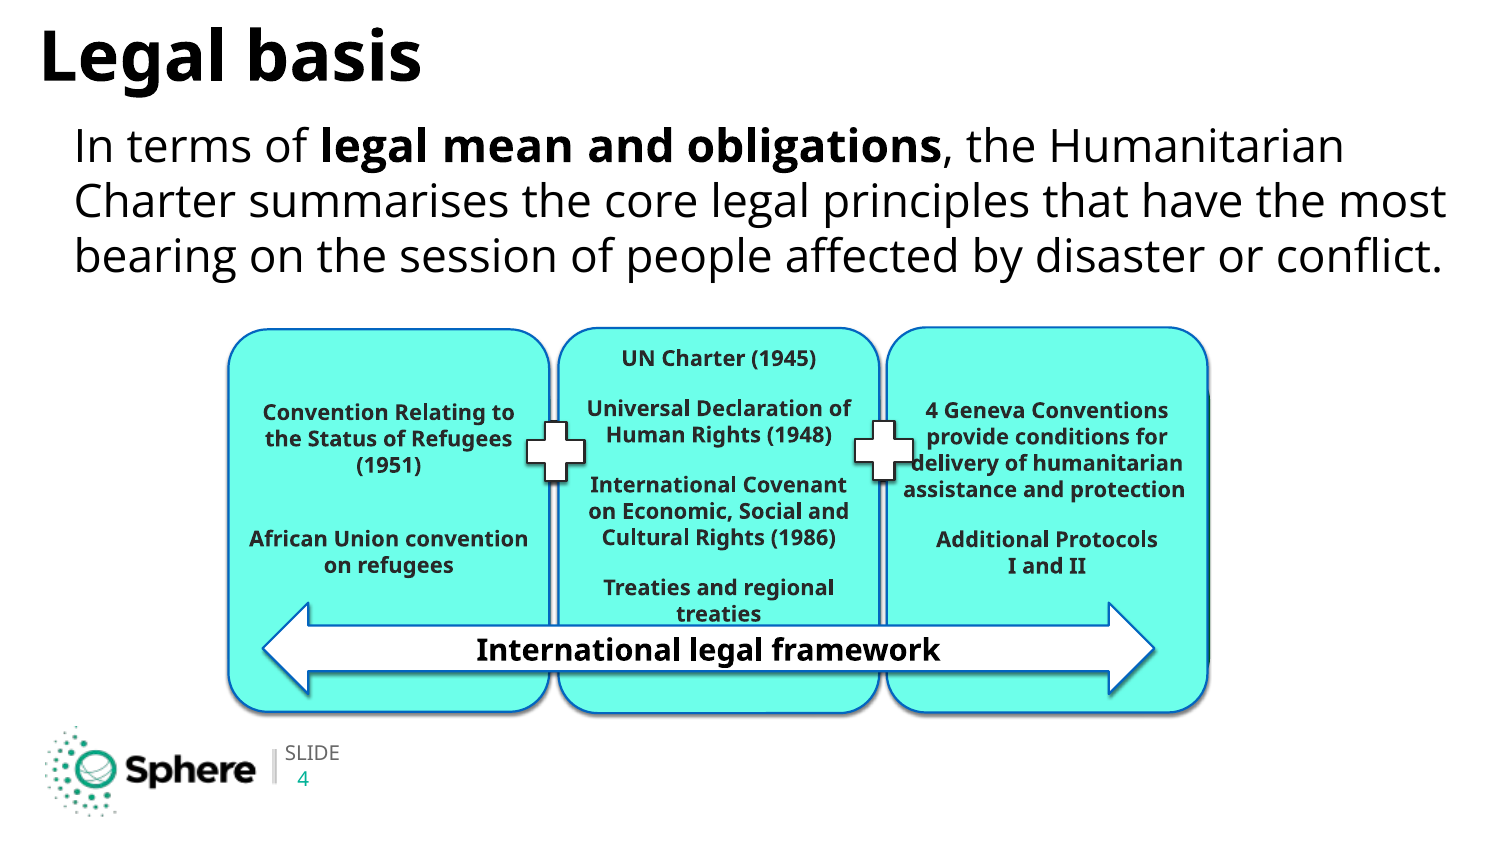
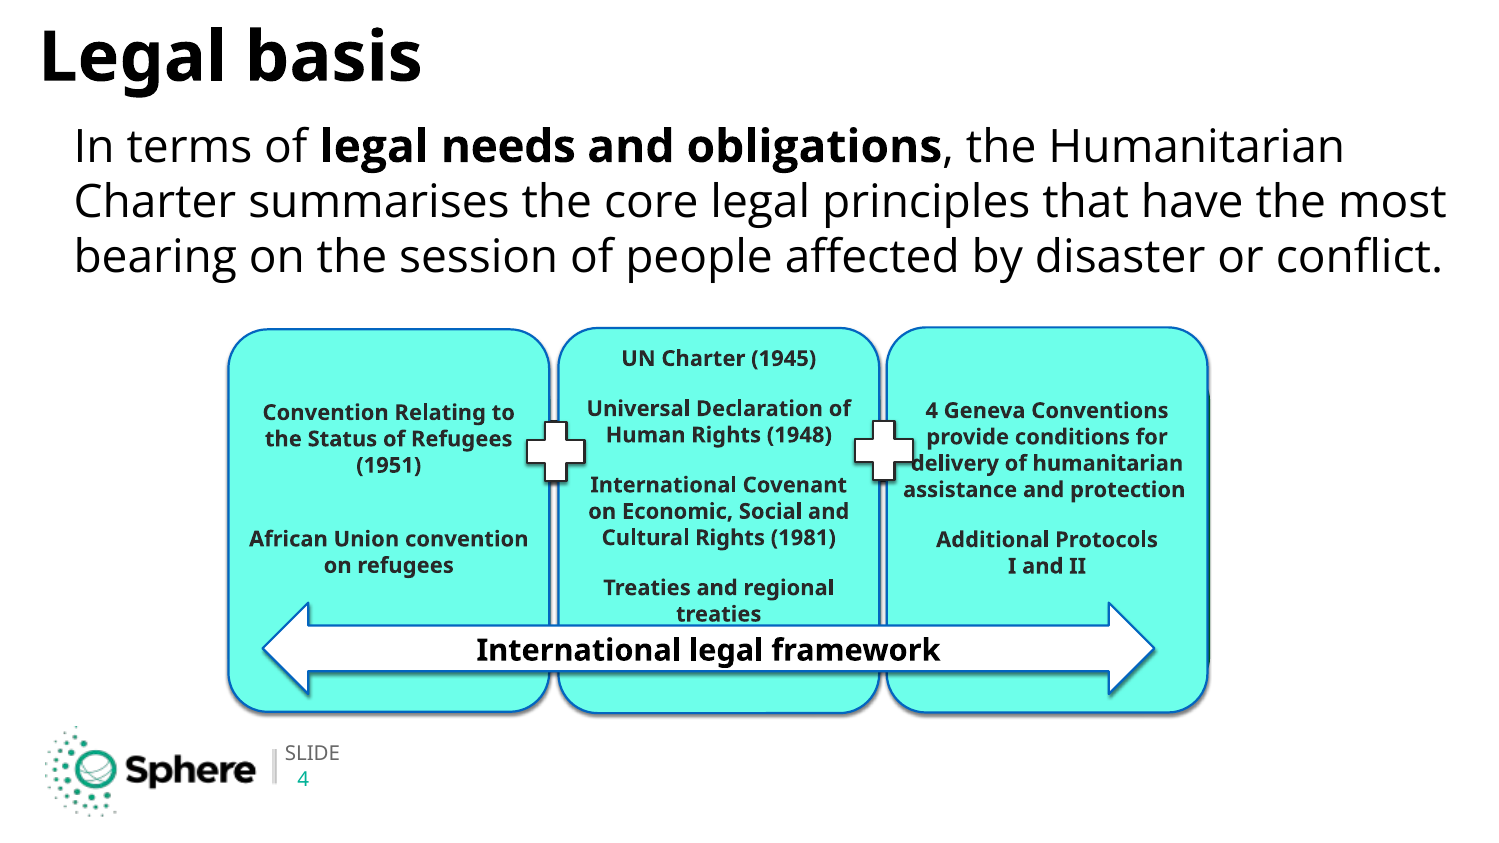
mean: mean -> needs (508, 147)
1986: 1986 -> 1981 (803, 538)
